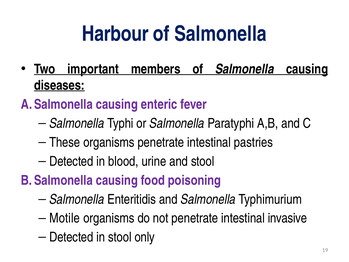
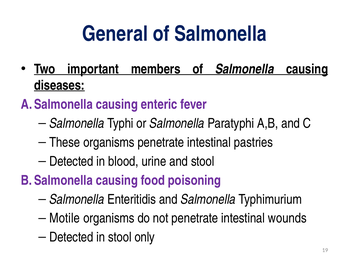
Harbour: Harbour -> General (115, 34)
invasive: invasive -> wounds (287, 218)
